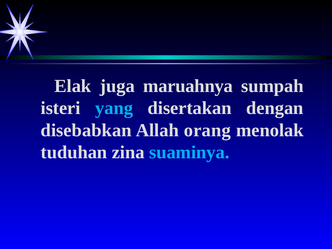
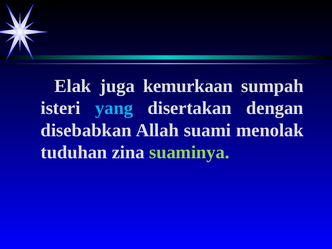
maruahnya: maruahnya -> kemurkaan (188, 86)
orang: orang -> suami (207, 130)
suaminya colour: light blue -> light green (189, 152)
